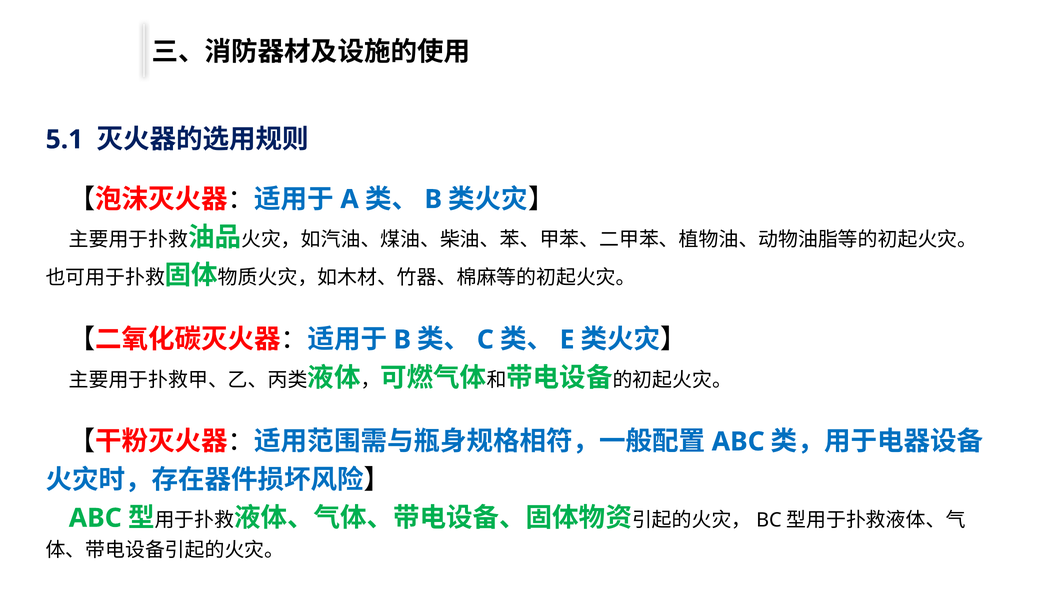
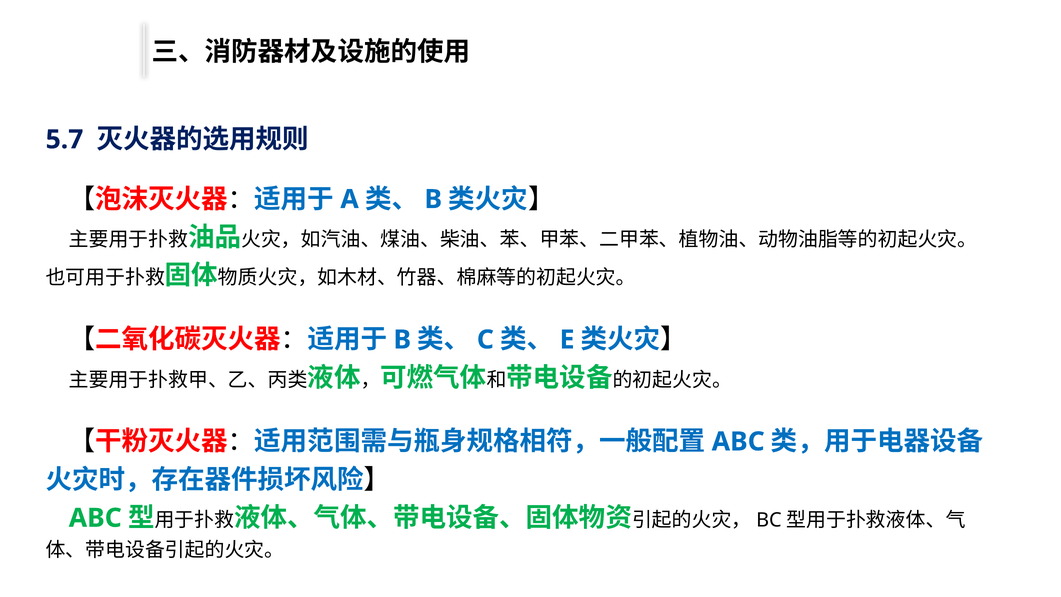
5.1: 5.1 -> 5.7 (64, 139)
